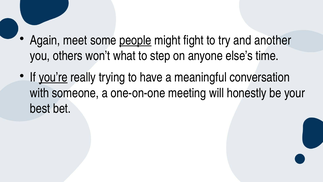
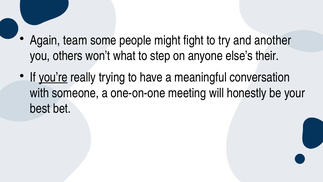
meet: meet -> team (75, 40)
people underline: present -> none (135, 40)
time: time -> their (267, 56)
